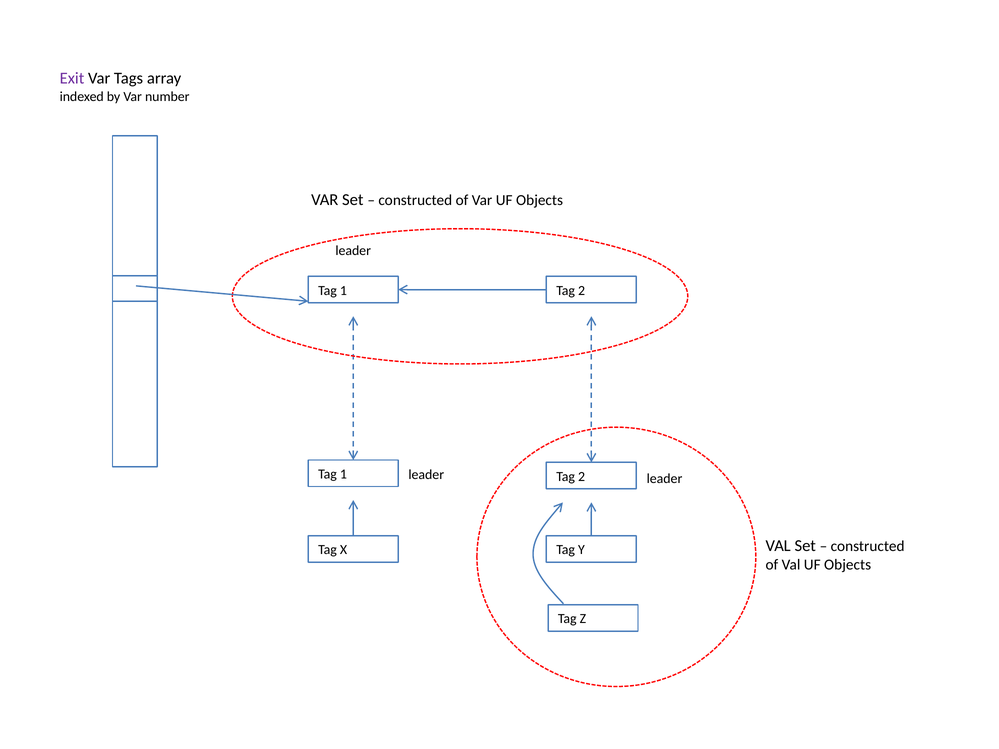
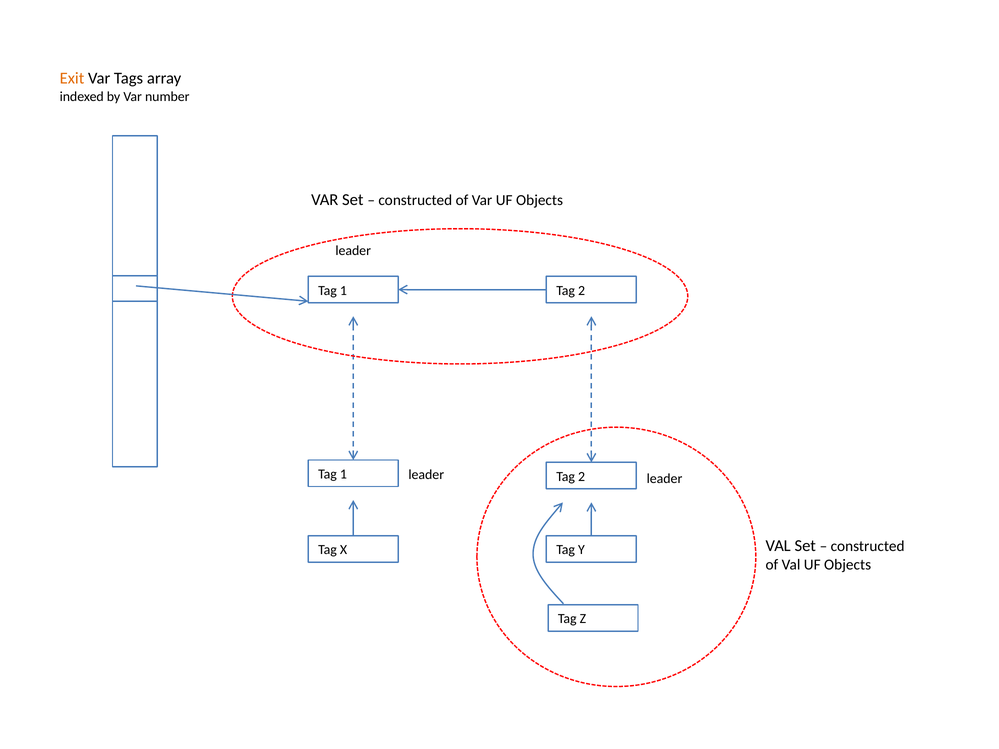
Exit colour: purple -> orange (72, 78)
